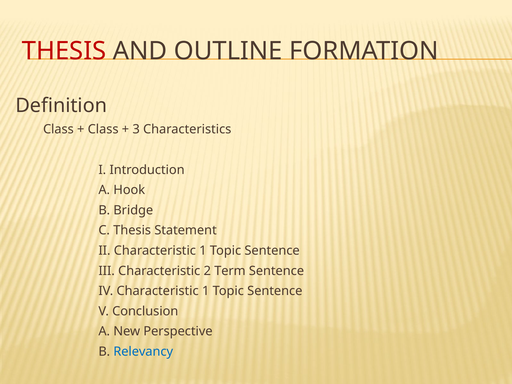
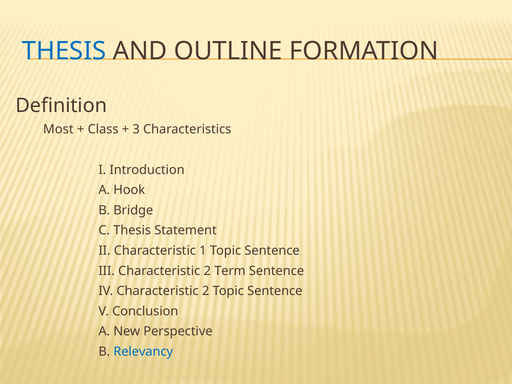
THESIS colour: red -> blue (64, 51)
Class: Class -> Most (58, 129)
IV Characteristic 1: 1 -> 2 (206, 291)
